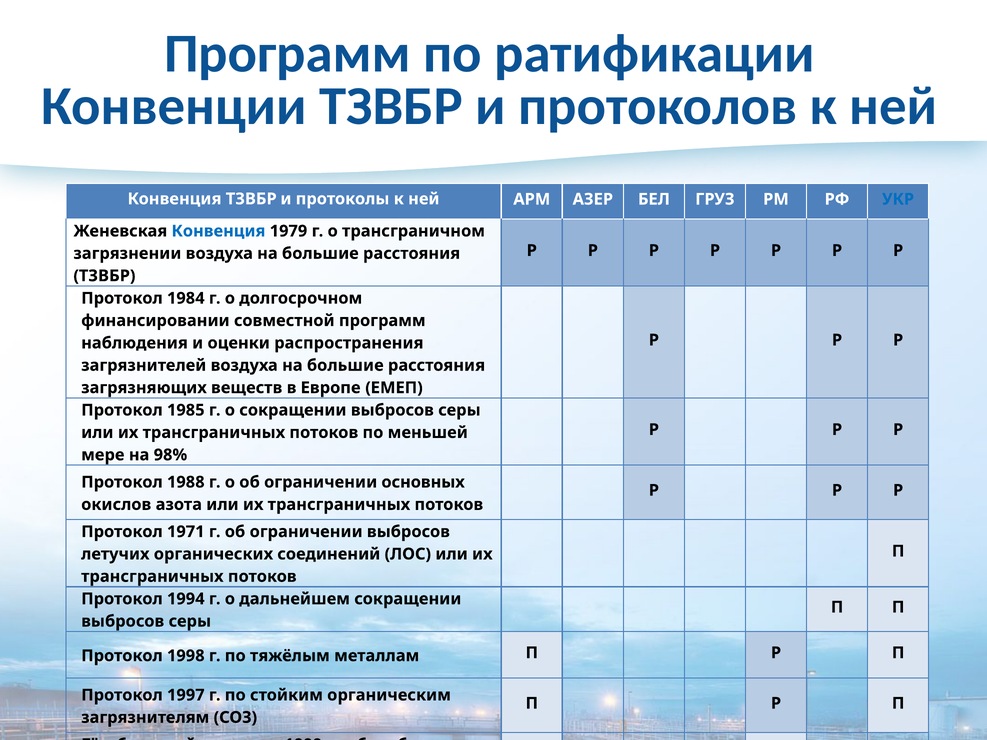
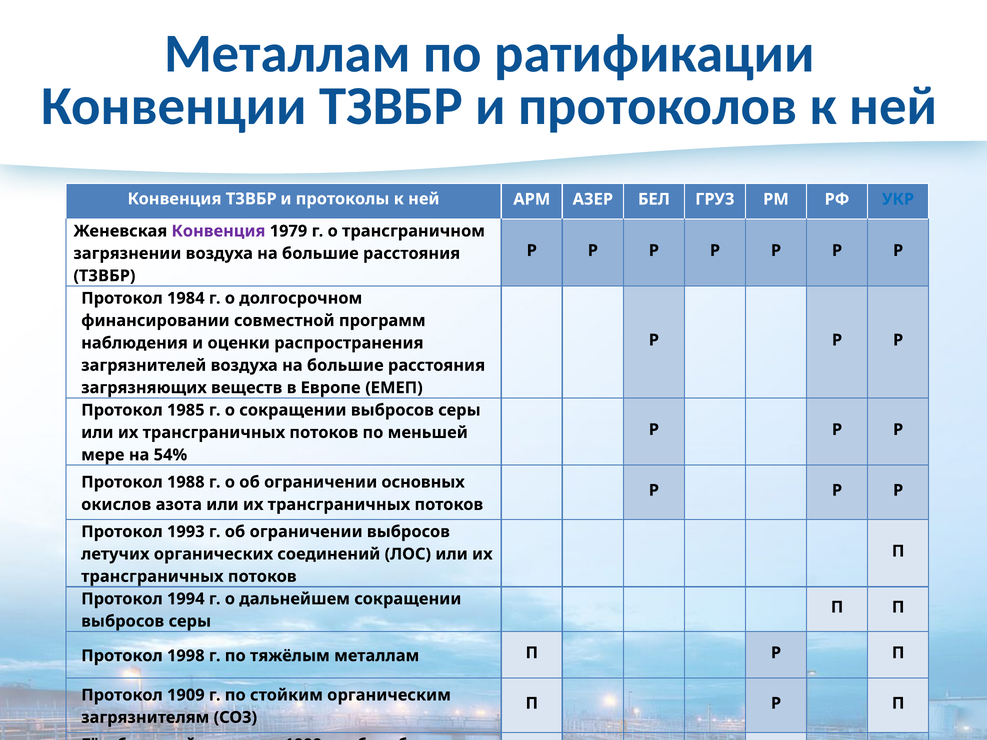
Программ: Программ -> Металлам (287, 53)
Конвенция colour: blue -> purple (218, 231)
98%: 98% -> 54% (170, 455)
1971: 1971 -> 1993 (186, 532)
1997: 1997 -> 1909 (186, 695)
